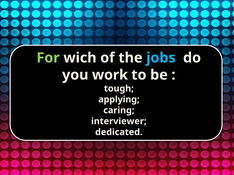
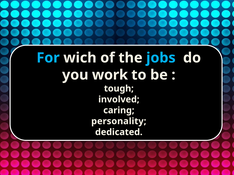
For colour: light green -> light blue (48, 58)
applying: applying -> involved (119, 100)
interviewer: interviewer -> personality (119, 122)
